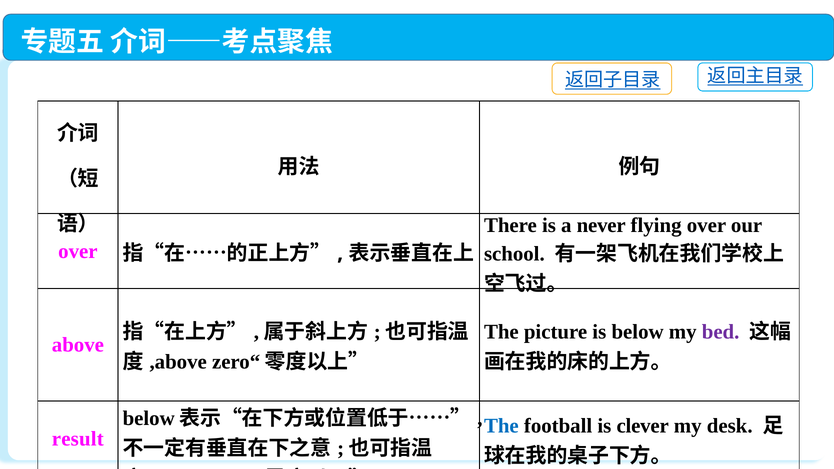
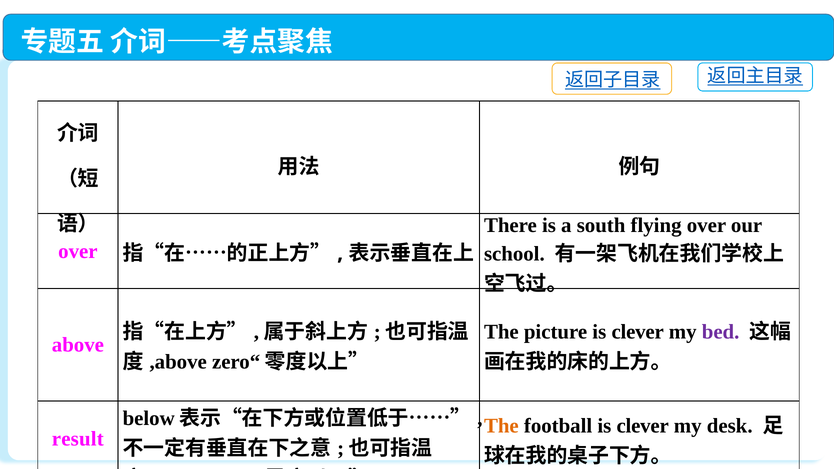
never: never -> south (601, 225)
picture is below: below -> clever (638, 332)
The colour: blue -> orange (501, 426)
